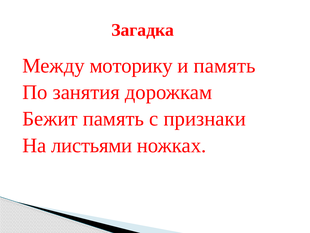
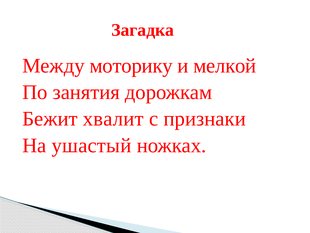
и память: память -> мелкой (225, 66)
Бежит память: память -> хвалит (113, 119)
листьями: листьями -> ушастый (91, 145)
